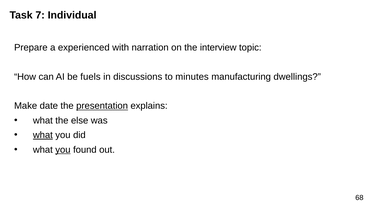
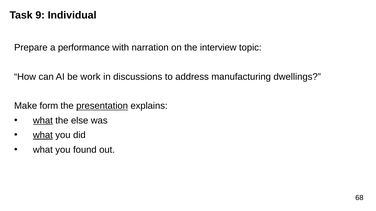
7: 7 -> 9 (40, 15)
experienced: experienced -> performance (84, 48)
fuels: fuels -> work (90, 77)
minutes: minutes -> address (192, 77)
date: date -> form (49, 106)
what underline: none -> present (43, 121)
you underline: present -> none (63, 150)
